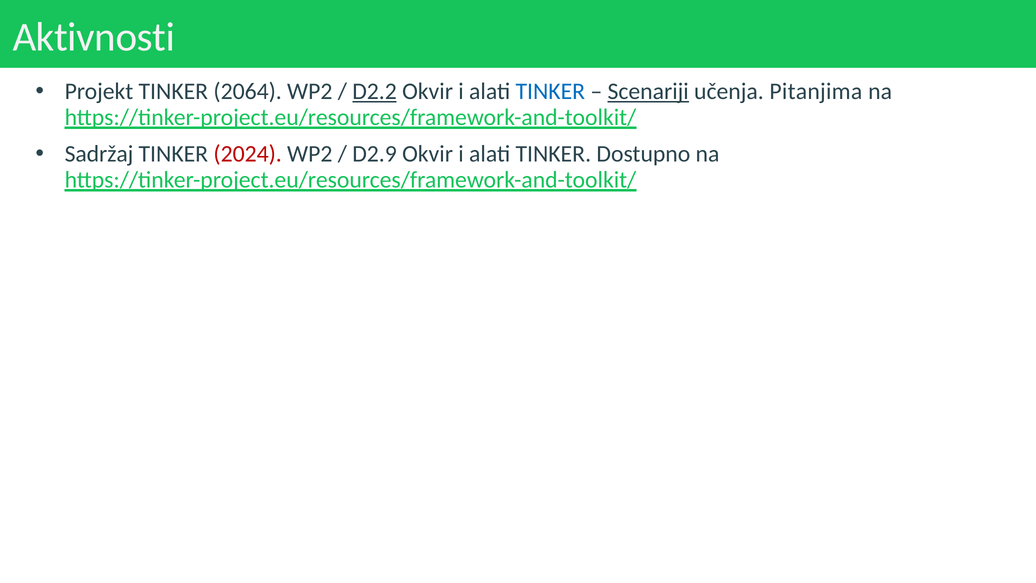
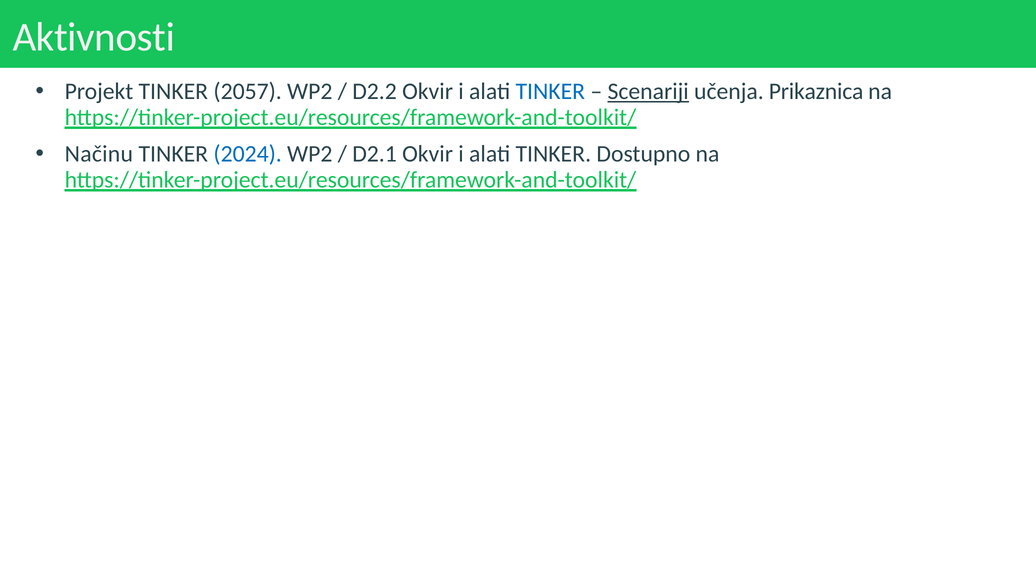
2064: 2064 -> 2057 (248, 91)
D2.2 underline: present -> none (375, 91)
Pitanjima: Pitanjima -> Prikaznica (816, 91)
Sadržaj: Sadržaj -> Načinu (99, 154)
2024 colour: red -> blue (248, 154)
D2.9: D2.9 -> D2.1 (375, 154)
